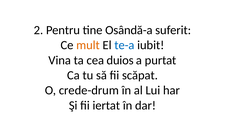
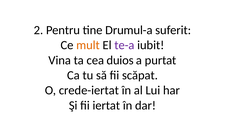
Osândă-a: Osândă-a -> Drumul-a (129, 30)
te-a colour: blue -> purple (124, 45)
crede-drum: crede-drum -> crede-iertat (89, 90)
